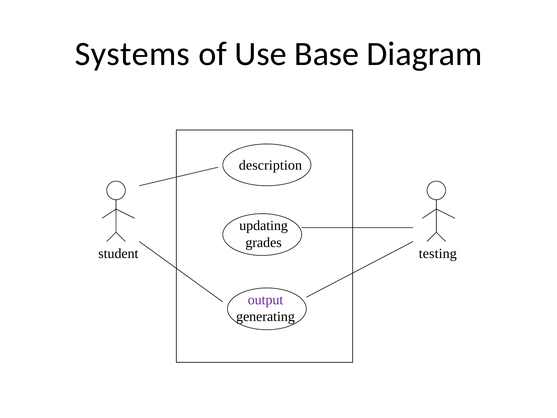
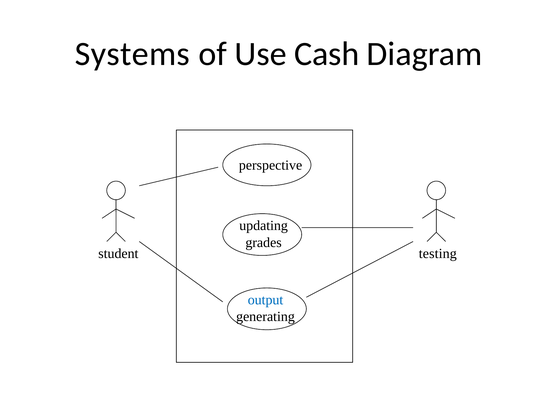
Base: Base -> Cash (327, 54)
description: description -> perspective (271, 165)
output colour: purple -> blue (266, 300)
